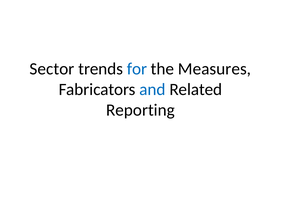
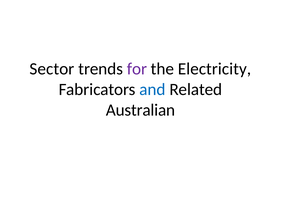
for colour: blue -> purple (137, 69)
Measures: Measures -> Electricity (215, 69)
Reporting: Reporting -> Australian (141, 110)
